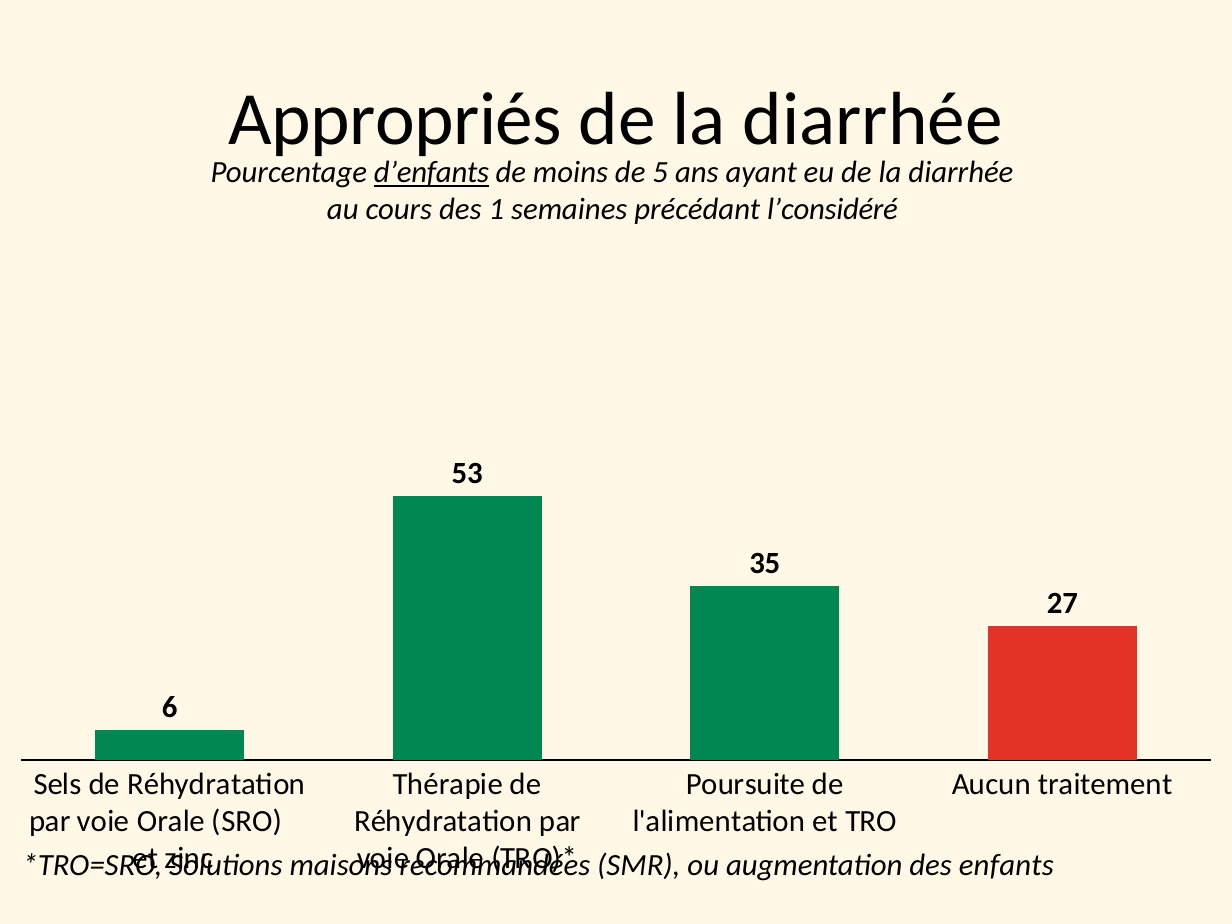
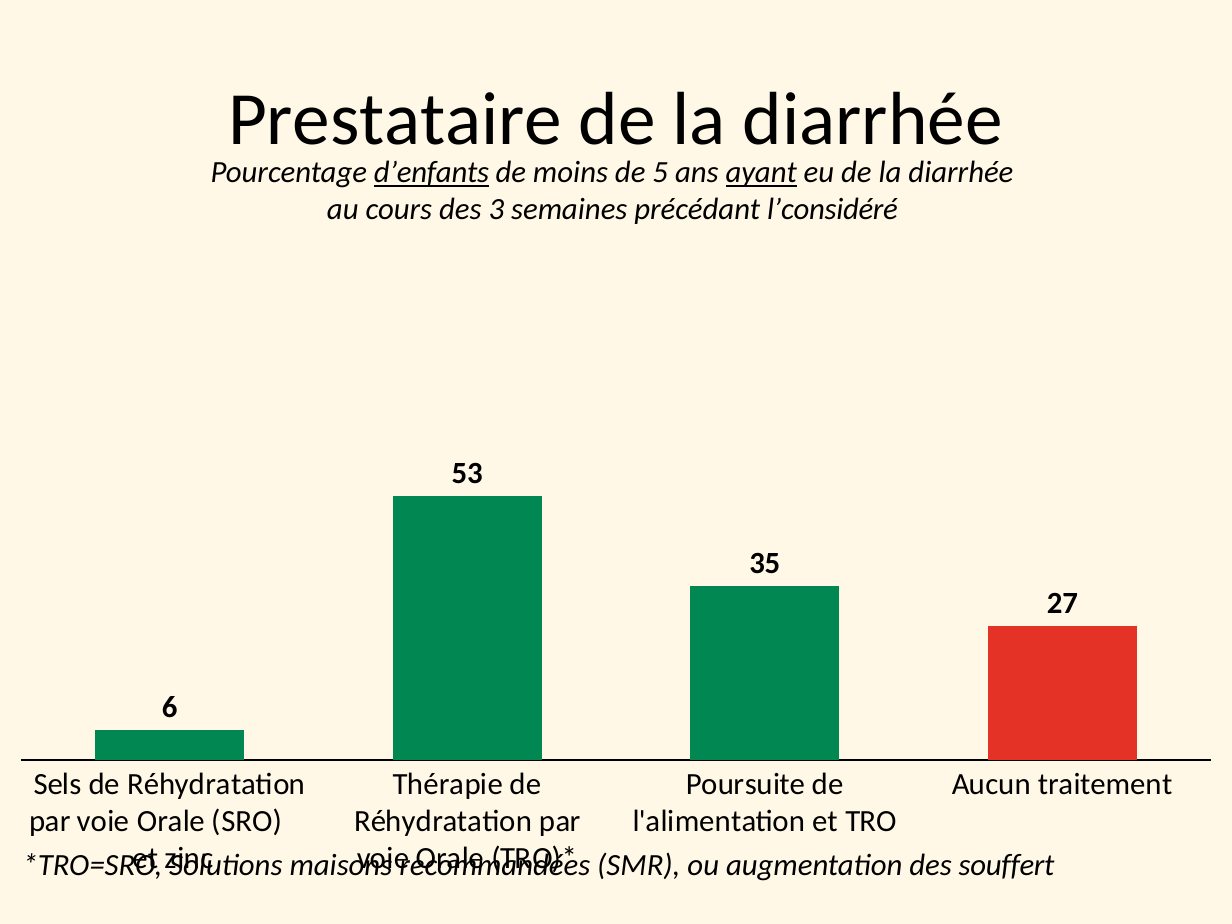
Appropriés: Appropriés -> Prestataire (395, 119)
ayant underline: none -> present (761, 172)
1: 1 -> 3 (496, 209)
enfants: enfants -> souffert (1007, 865)
